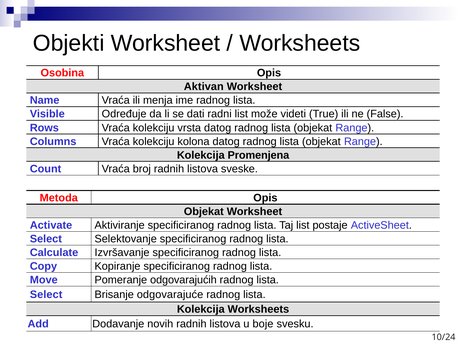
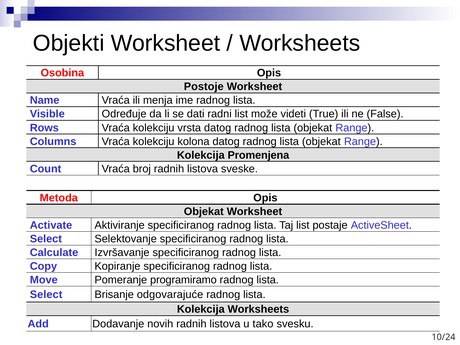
Aktivan: Aktivan -> Postoje (204, 87)
odgovarajućih: odgovarajućih -> programiramo (183, 280)
boje: boje -> tako (263, 324)
